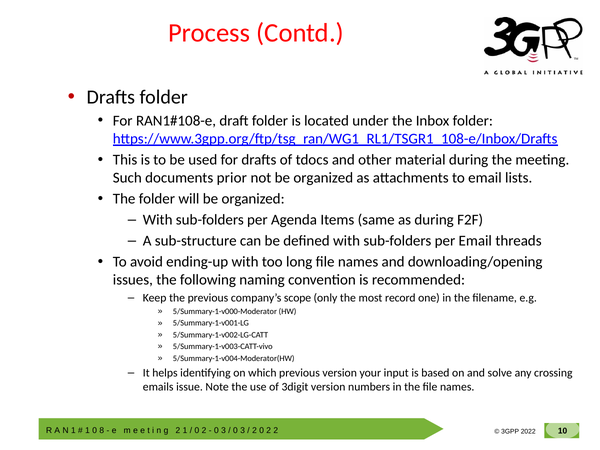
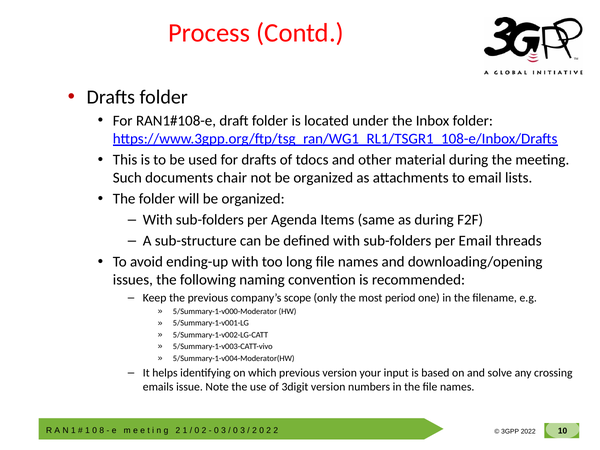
prior: prior -> chair (232, 178)
record: record -> period (400, 298)
